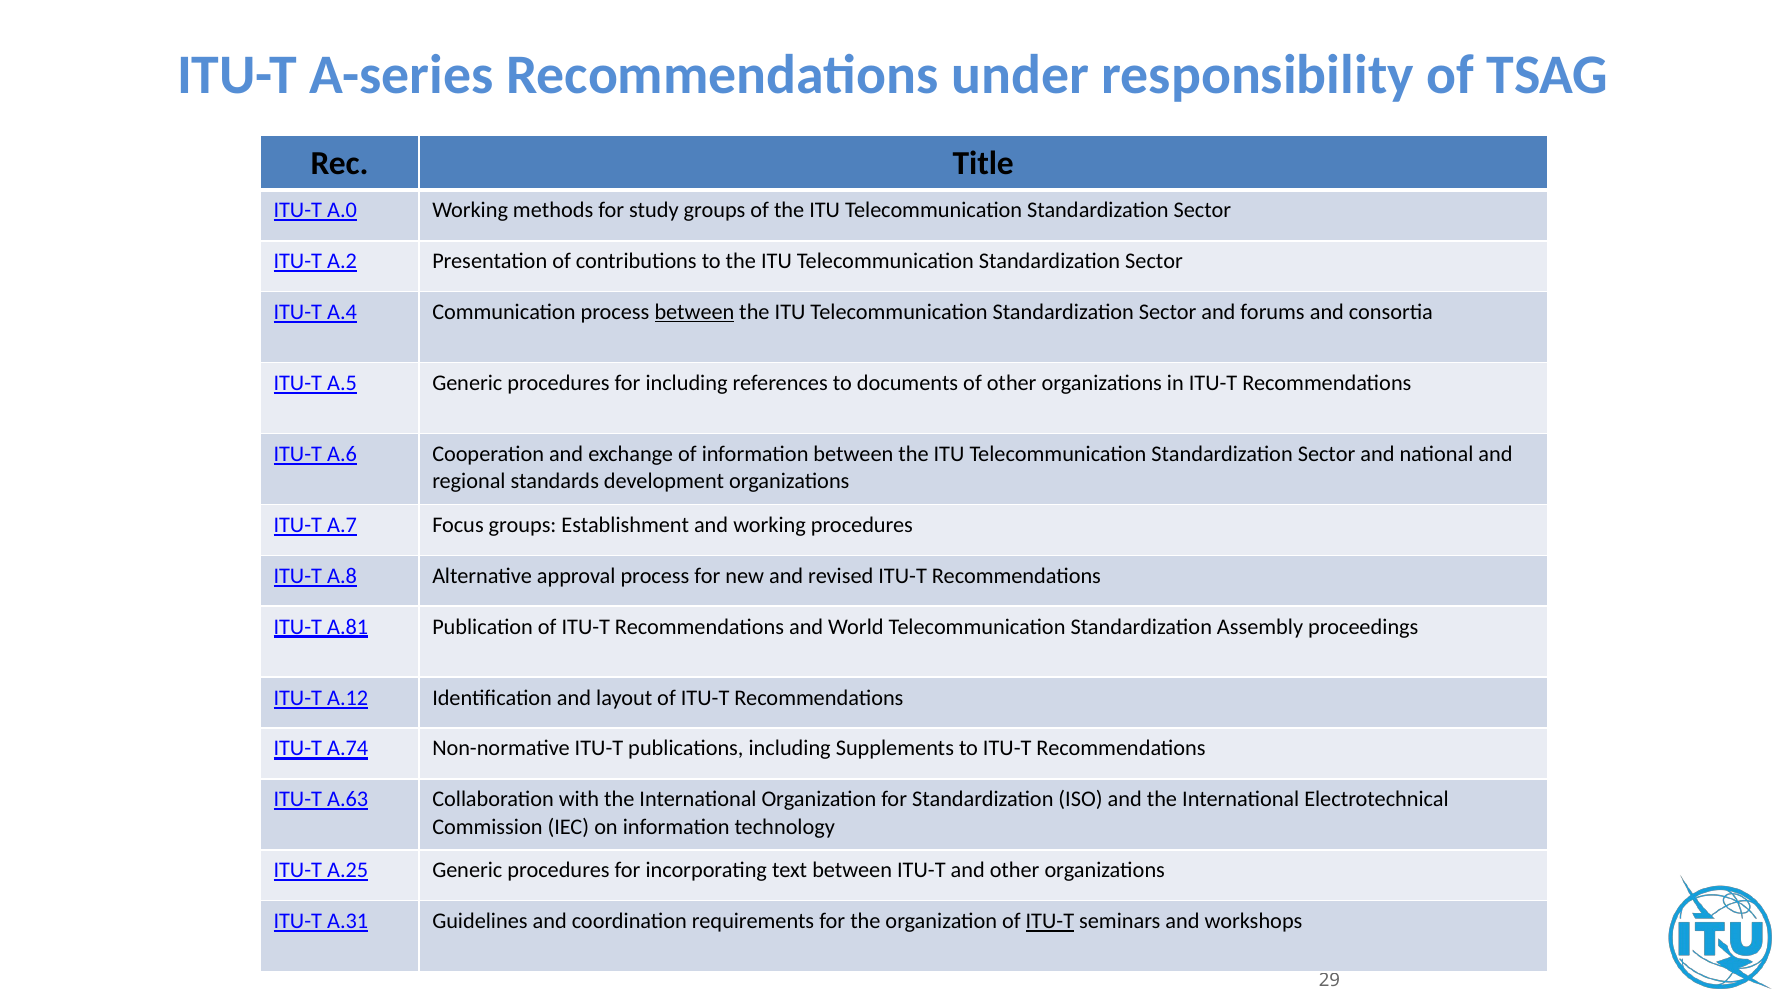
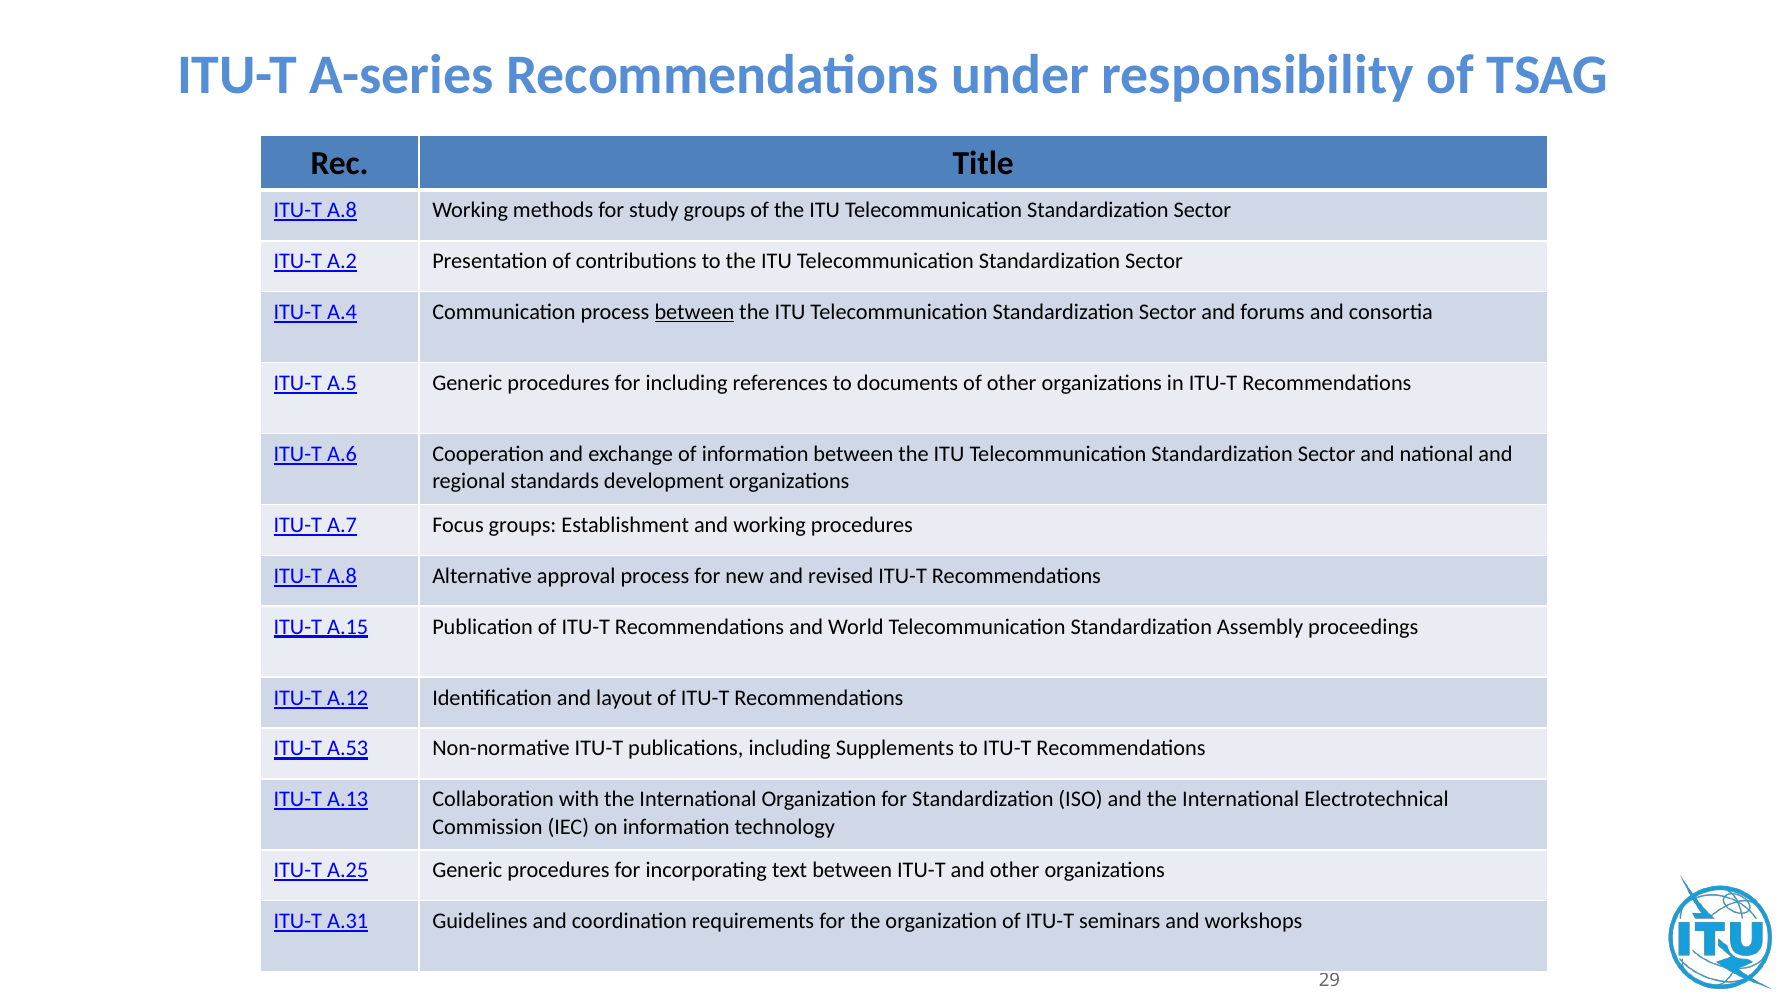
A.0: A.0 -> A.8 (342, 211)
A.81: A.81 -> A.15 (348, 627)
A.74: A.74 -> A.53 (348, 749)
A.63: A.63 -> A.13 (348, 800)
ITU-T underline: present -> none (1050, 921)
